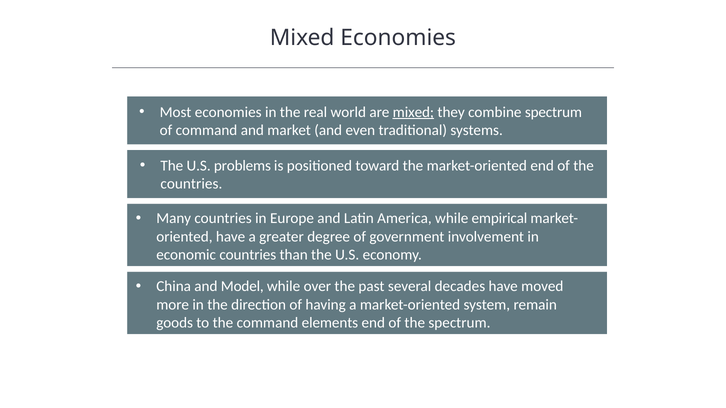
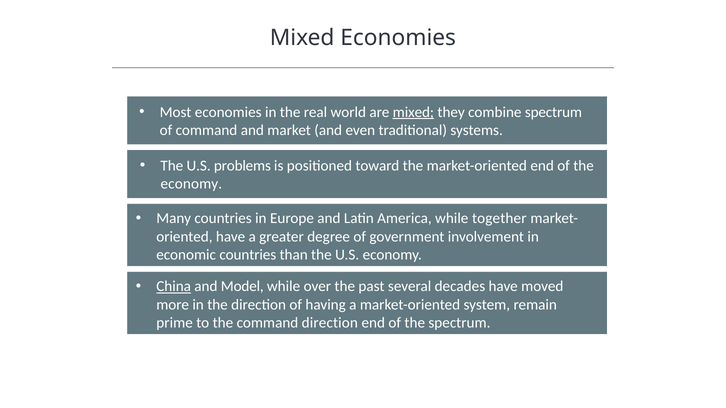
countries: countries -> economy (191, 184)
empirical: empirical -> together (499, 219)
China underline: none -> present (174, 287)
goods: goods -> prime (175, 323)
command elements: elements -> direction (330, 323)
